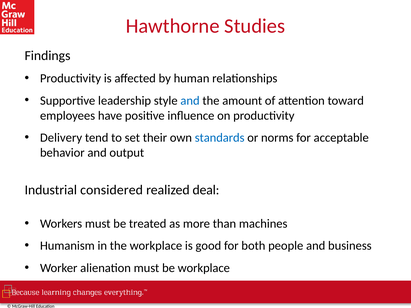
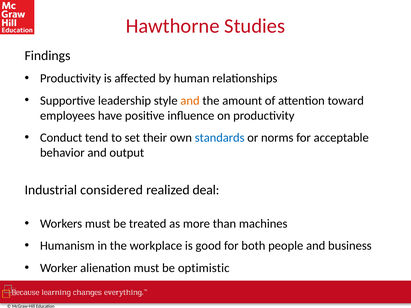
and colour: blue -> orange (190, 101)
Delivery: Delivery -> Conduct (61, 138)
be workplace: workplace -> optimistic (204, 268)
